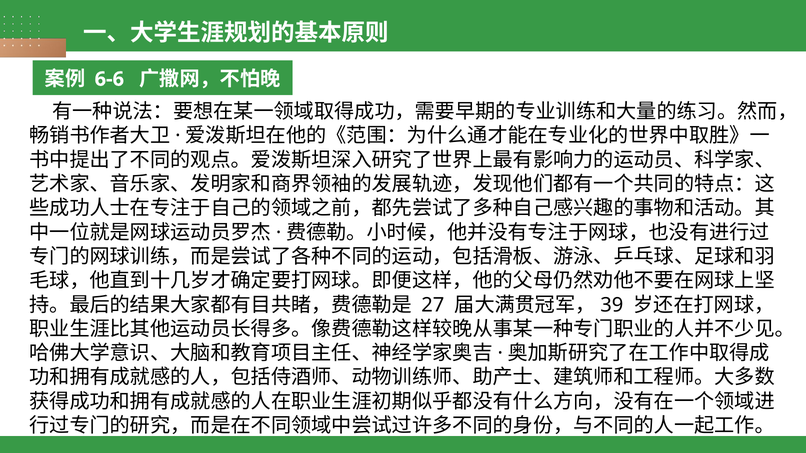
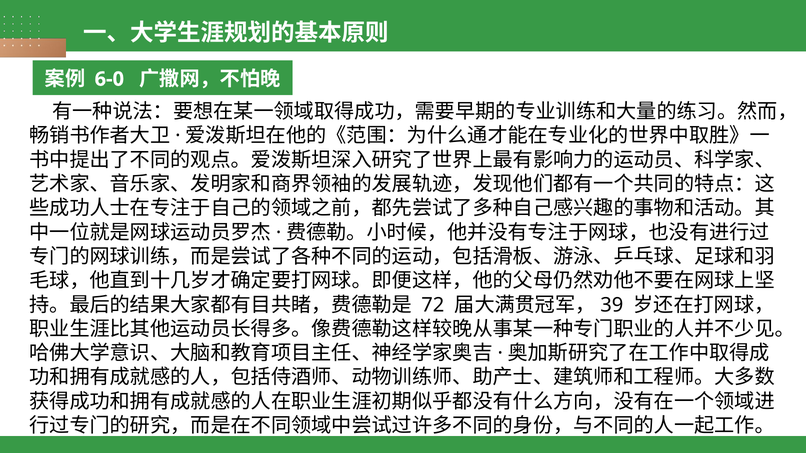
6-6: 6-6 -> 6-0 (109, 79)
27: 27 -> 72 (433, 305)
